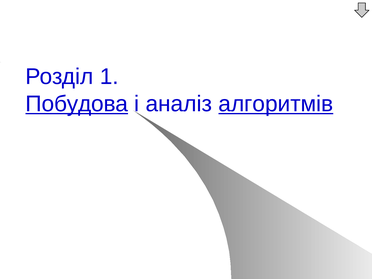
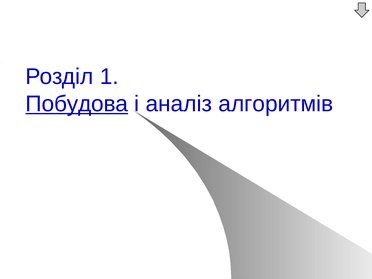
алгоритмів underline: present -> none (276, 104)
